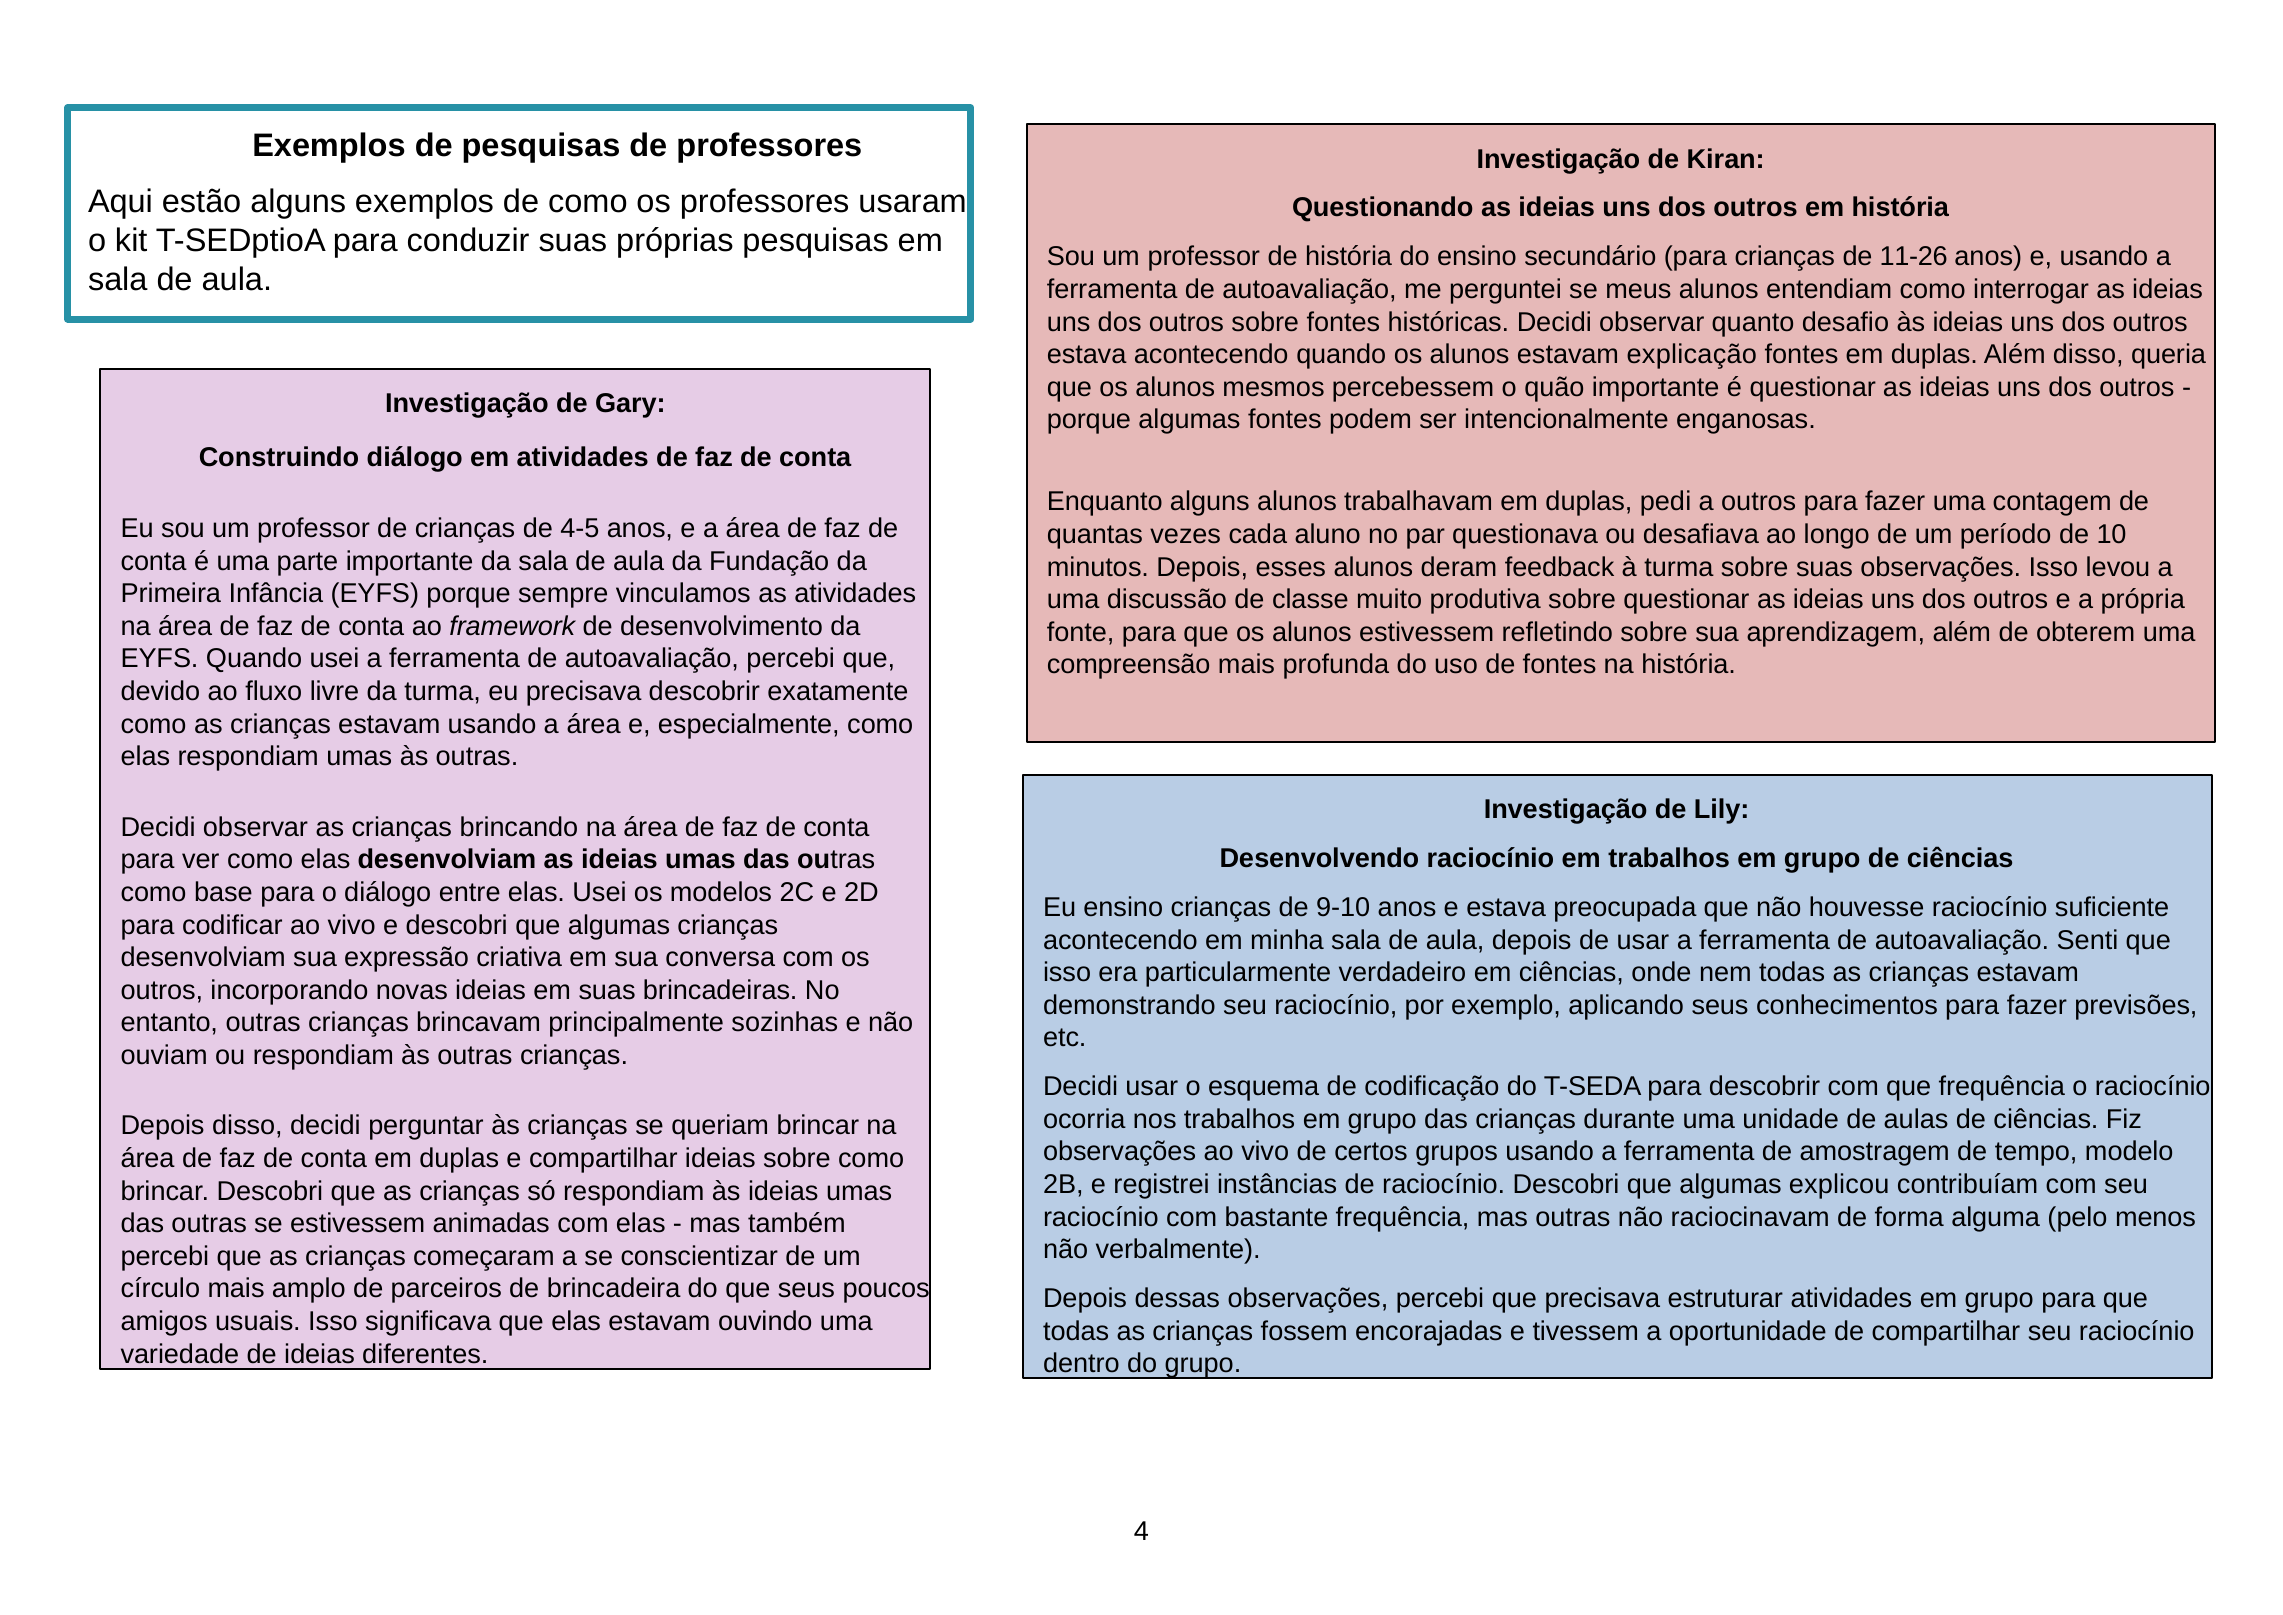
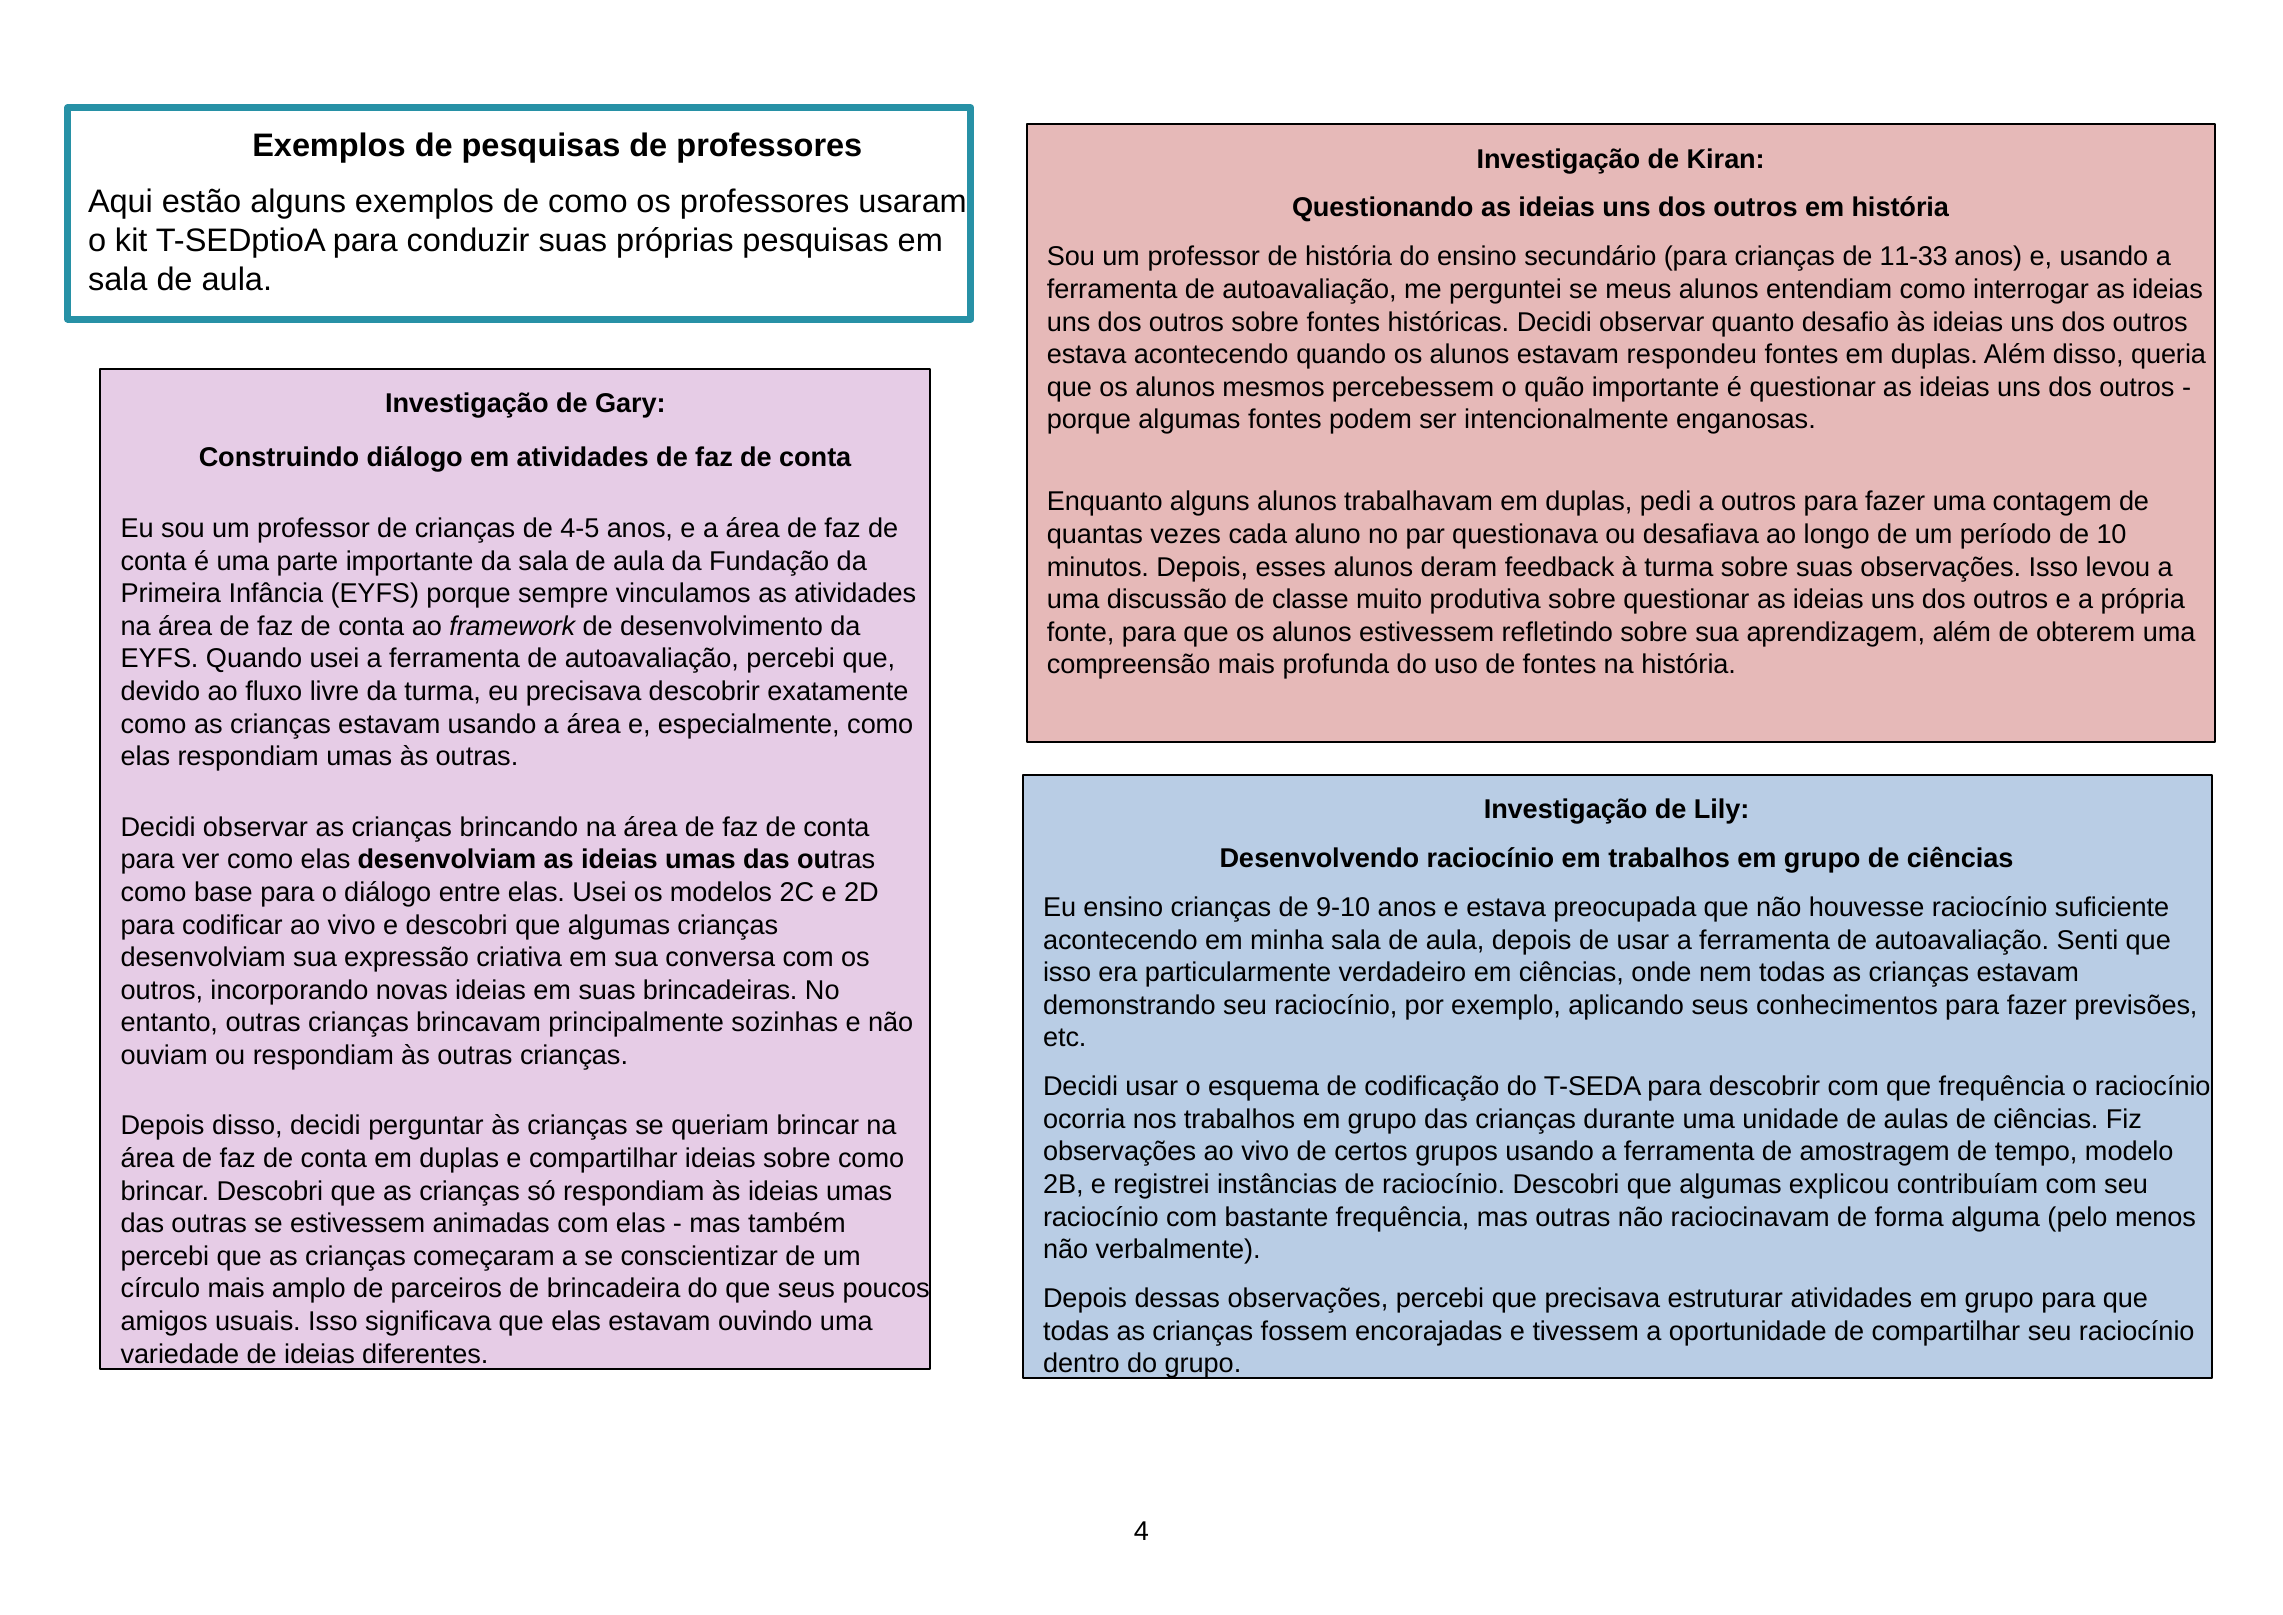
11-26: 11-26 -> 11-33 (1914, 257)
explicação: explicação -> respondeu (1692, 355)
